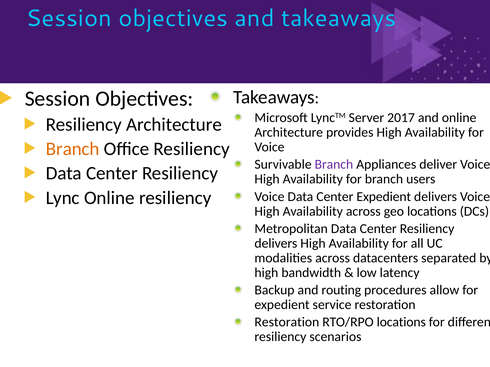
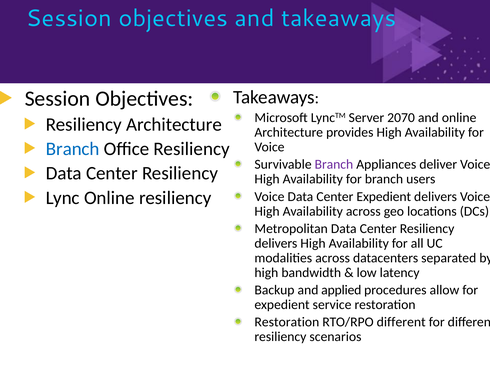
2017: 2017 -> 2070 (401, 118)
Branch colour: orange -> blue (73, 149)
routing: routing -> applied (341, 290)
RTO/RPO locations: locations -> different (401, 323)
